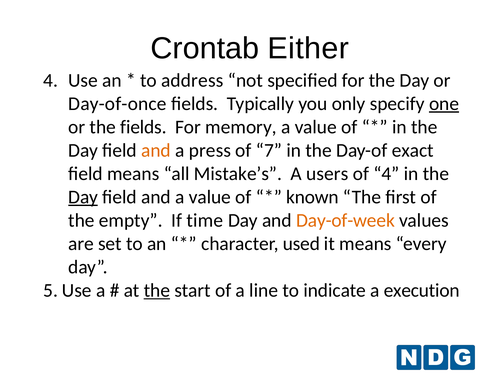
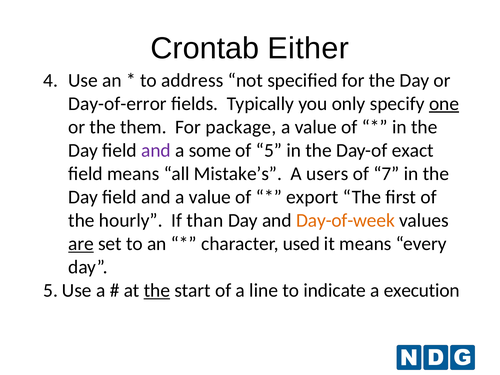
Day-of-once: Day-of-once -> Day-of-error (117, 104)
the fields: fields -> them (143, 127)
memory: memory -> package (241, 127)
and colour: orange -> purple (156, 150)
press: press -> some (210, 150)
7: 7 -> 5 (269, 150)
of 4: 4 -> 7 (386, 174)
Day underline: present -> none (83, 197)
known: known -> export (312, 197)
empty: empty -> hourly (131, 220)
time: time -> than (205, 220)
are underline: none -> present (81, 244)
